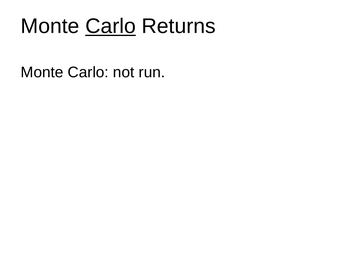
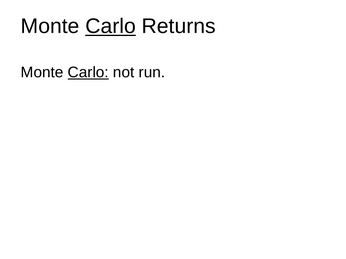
Carlo underline: none -> present (88, 73)
